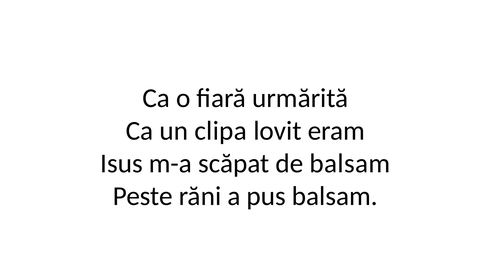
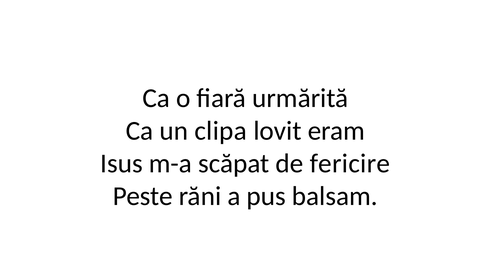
de balsam: balsam -> fericire (350, 164)
